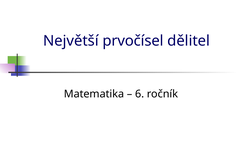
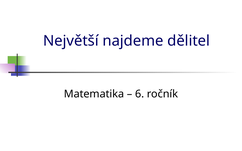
prvočísel: prvočísel -> najdeme (133, 41)
